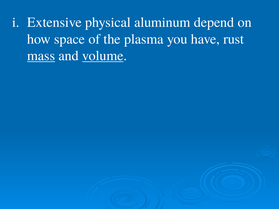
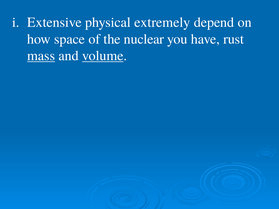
aluminum: aluminum -> extremely (162, 22)
plasma: plasma -> nuclear (144, 39)
